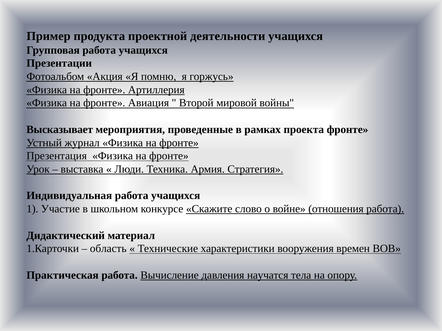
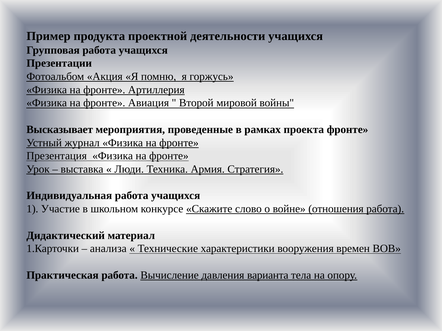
область: область -> анализа (108, 249)
научатся: научатся -> варианта (268, 276)
